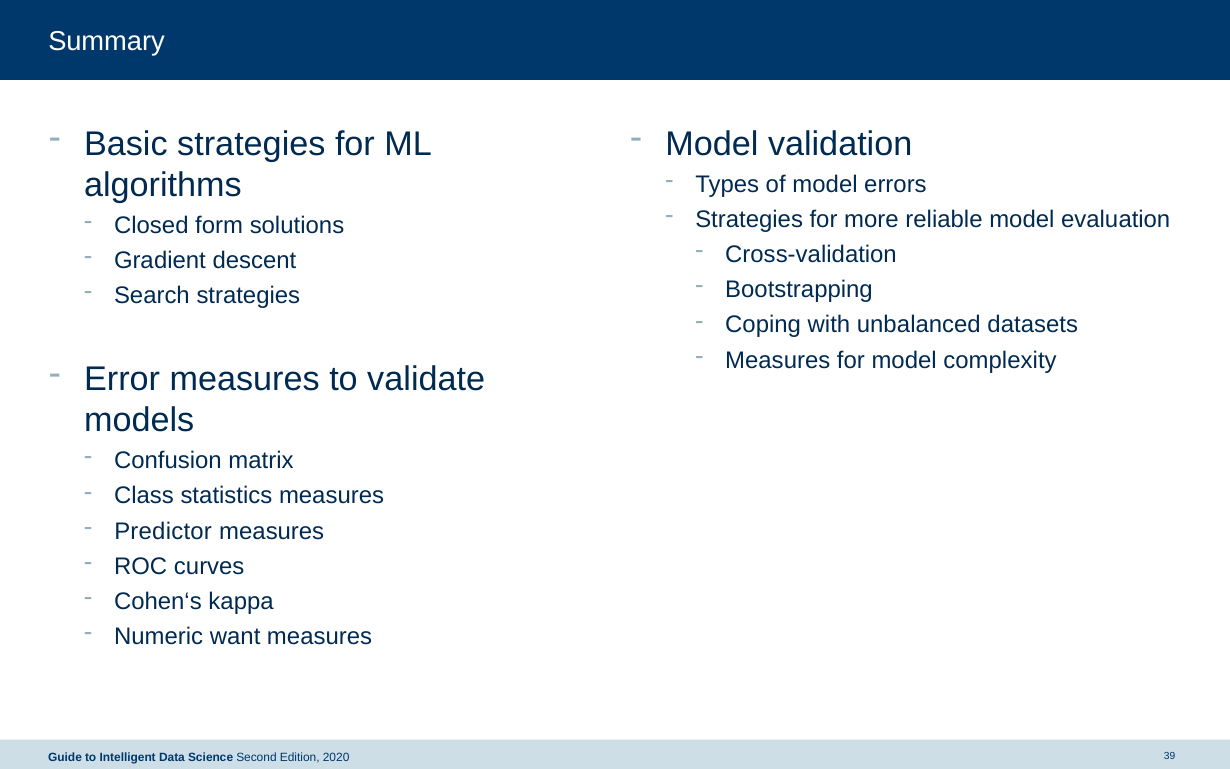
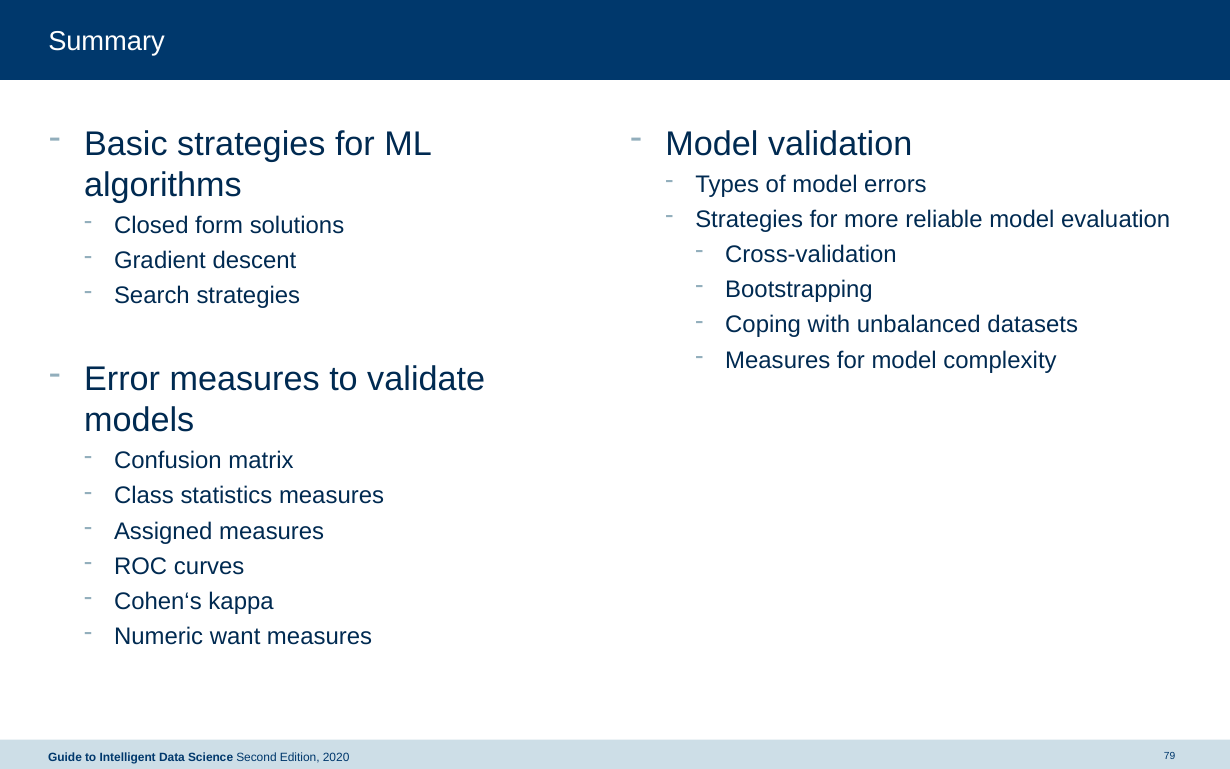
Predictor: Predictor -> Assigned (163, 531)
39: 39 -> 79 (1170, 755)
